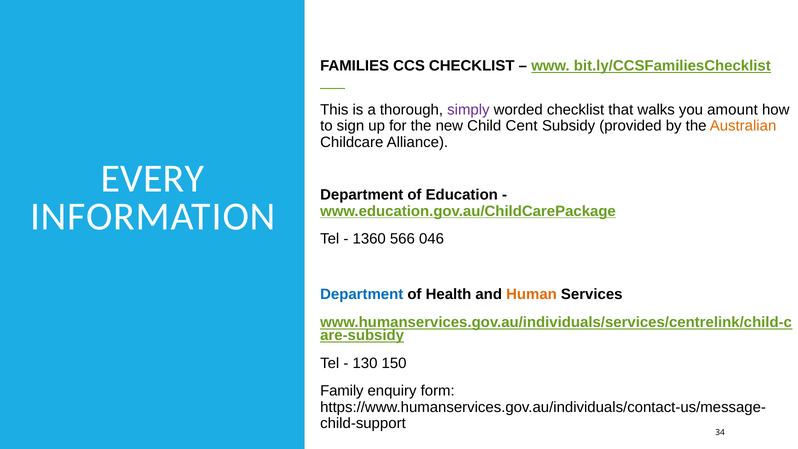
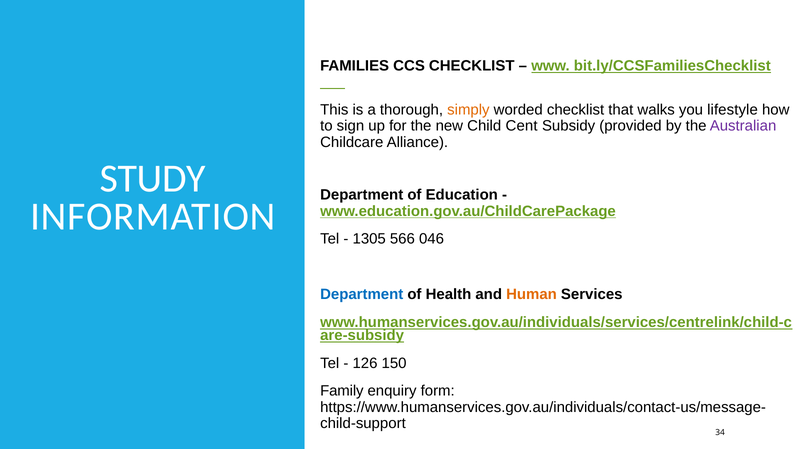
simply colour: purple -> orange (468, 110)
amount: amount -> lifestyle (732, 110)
Australian colour: orange -> purple (743, 126)
EVERY: EVERY -> STUDY (153, 178)
1360: 1360 -> 1305 (369, 239)
130: 130 -> 126 (365, 363)
